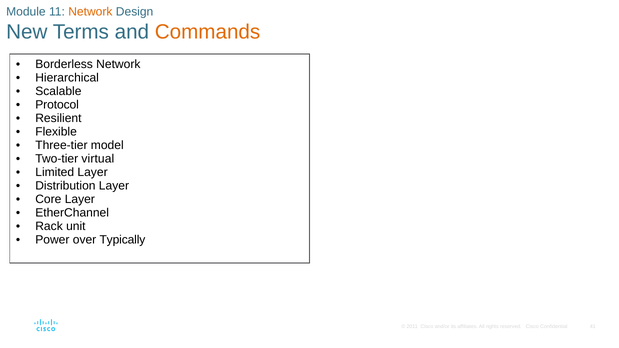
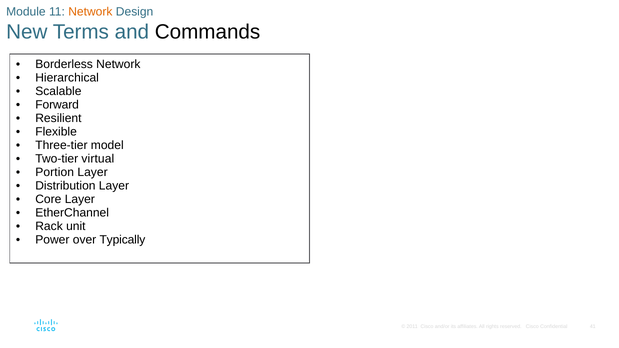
Commands colour: orange -> black (208, 32)
Protocol: Protocol -> Forward (57, 105)
Limited: Limited -> Portion (55, 172)
